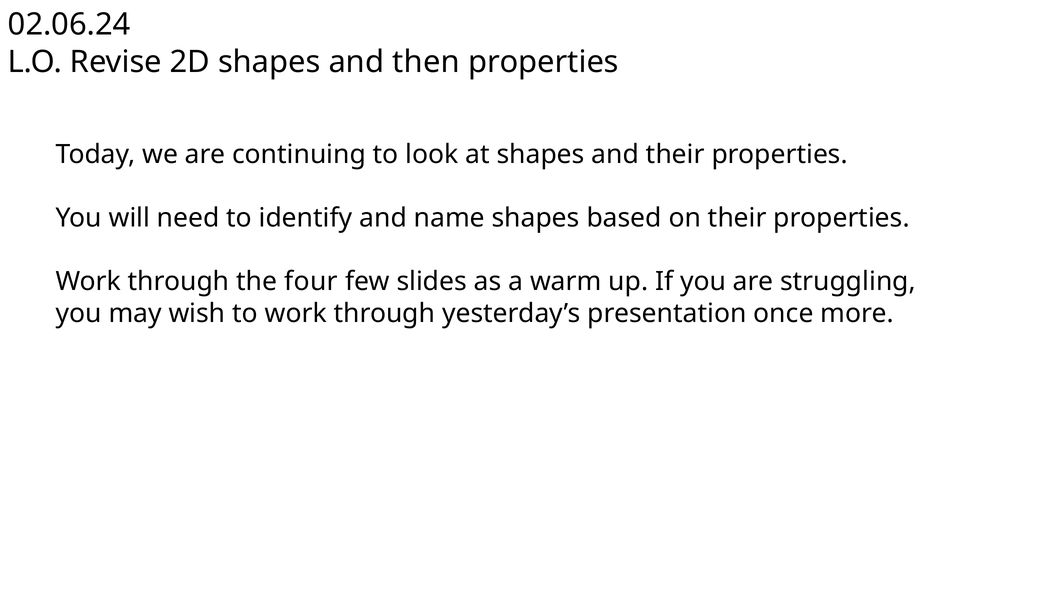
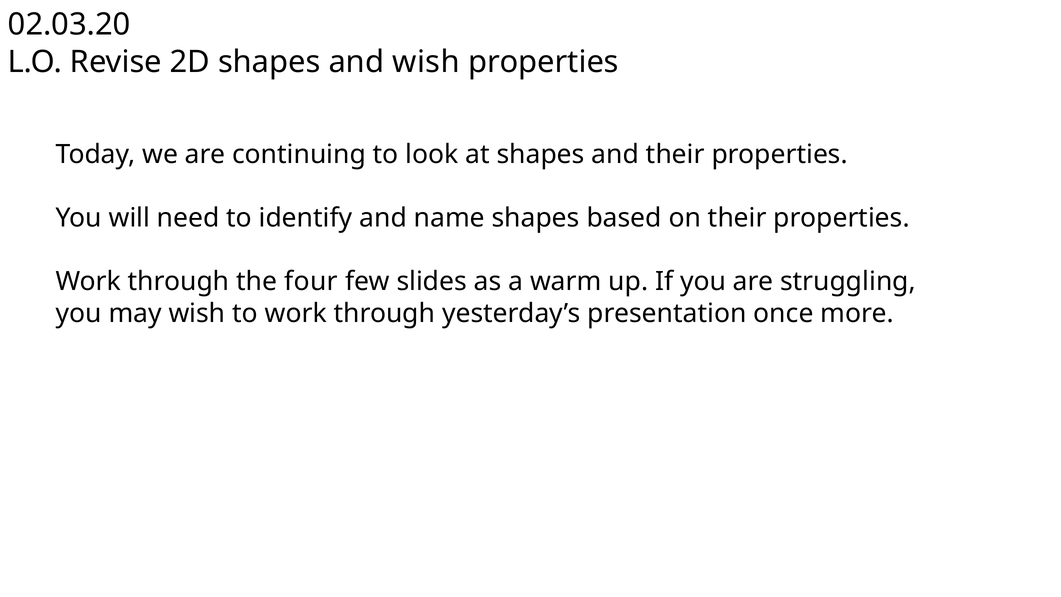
02.06.24: 02.06.24 -> 02.03.20 (69, 25)
and then: then -> wish (426, 62)
